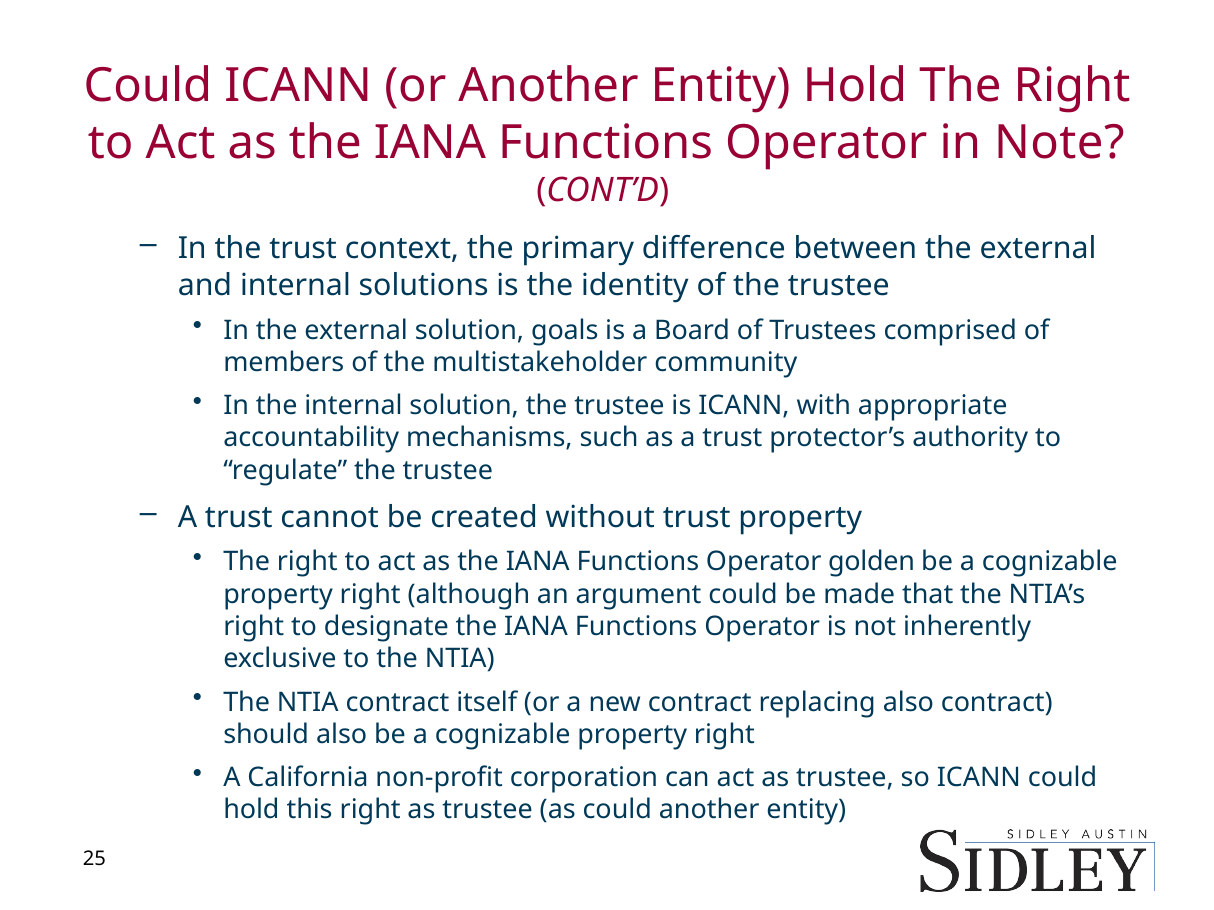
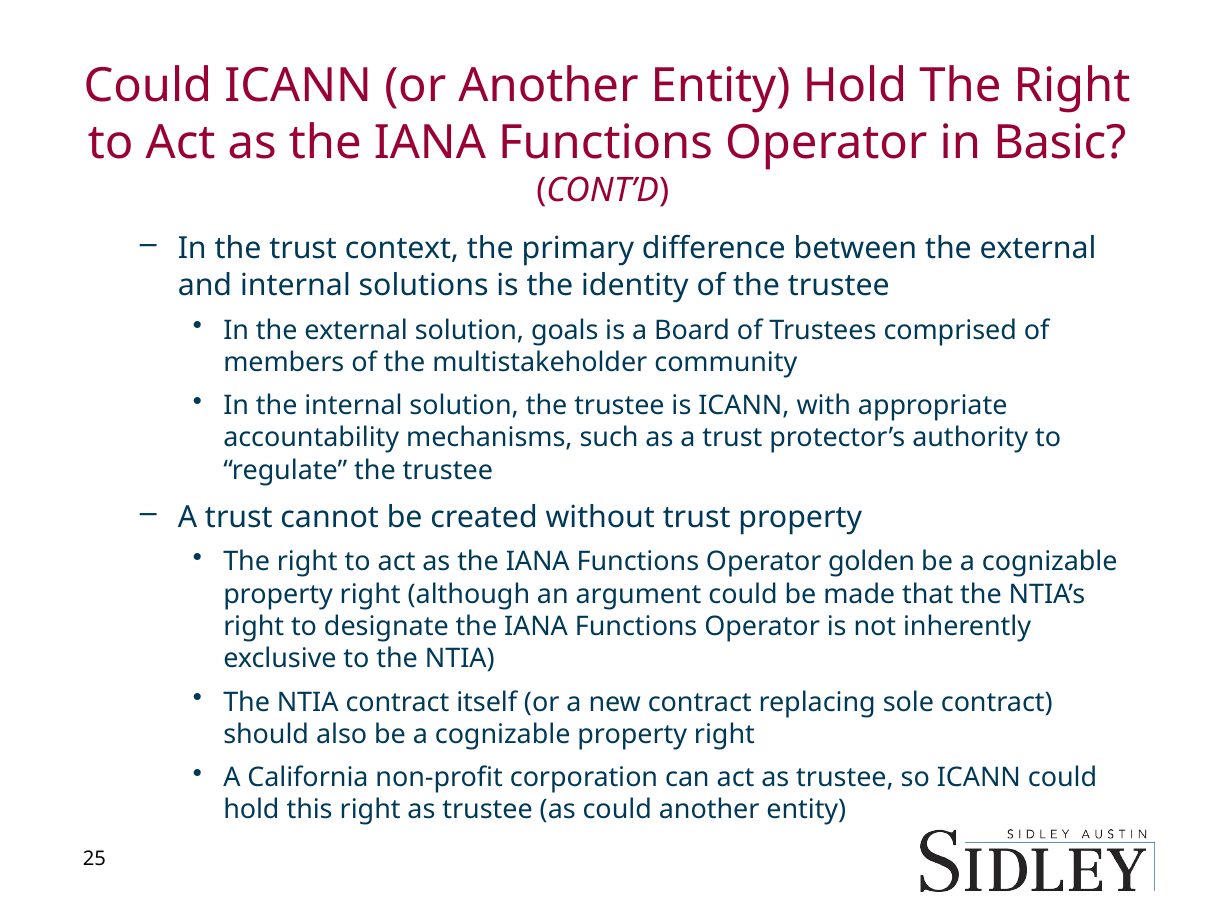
Note: Note -> Basic (1060, 143)
replacing also: also -> sole (908, 703)
